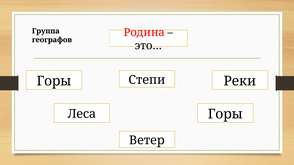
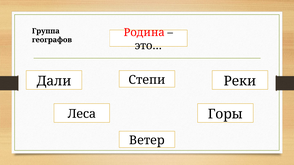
Горы: Горы -> Дали (54, 81)
